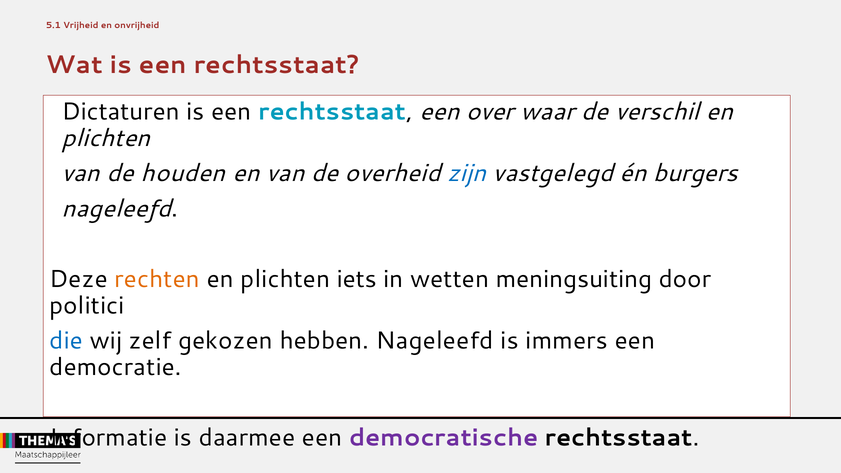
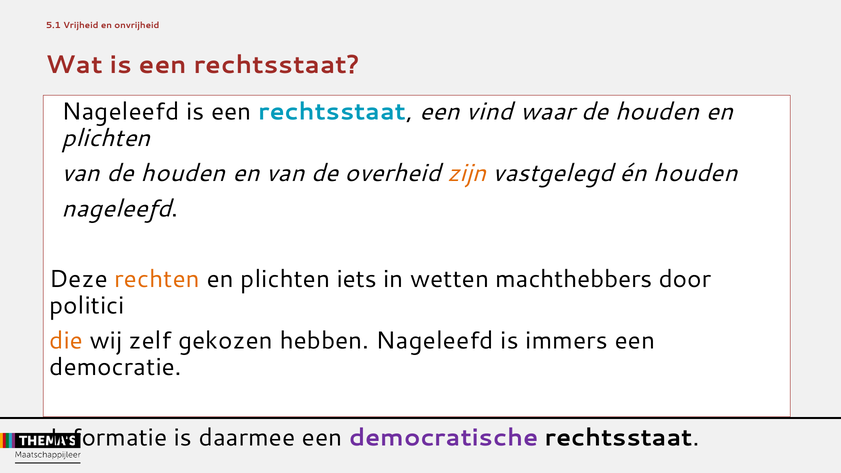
Dictaturen: Dictaturen -> Nageleefd (121, 111)
over: over -> vind (490, 111)
waar de verschil: verschil -> houden (657, 111)
zijn colour: blue -> orange (467, 173)
én burgers: burgers -> houden (695, 173)
meningsuiting: meningsuiting -> machthebbers (574, 279)
die colour: blue -> orange (66, 341)
